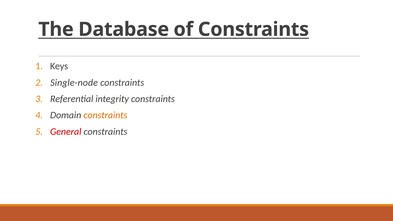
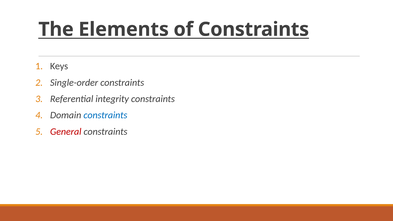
Database: Database -> Elements (124, 29)
Single-node: Single-node -> Single-order (74, 83)
constraints colour: orange -> blue (105, 115)
